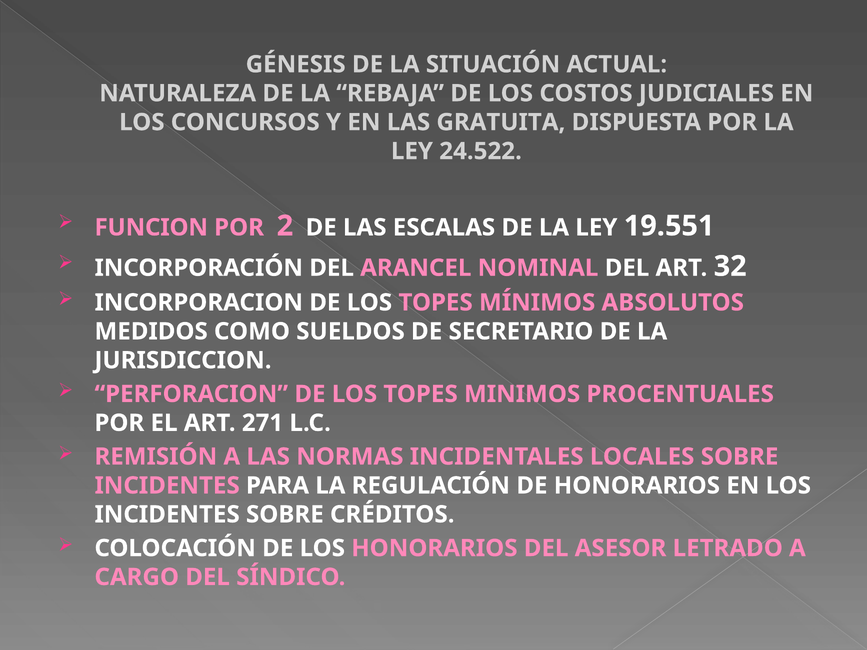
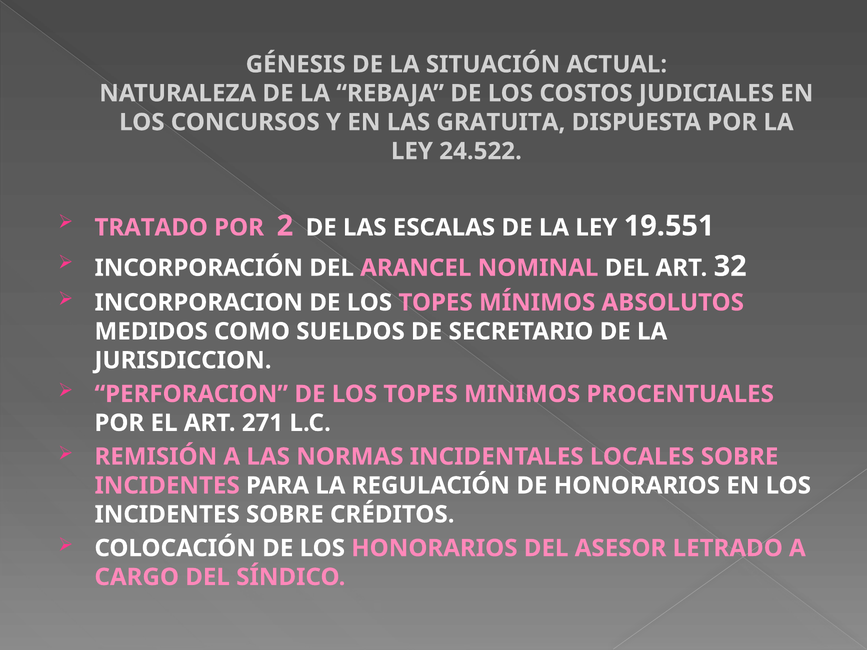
FUNCION: FUNCION -> TRATADO (151, 228)
